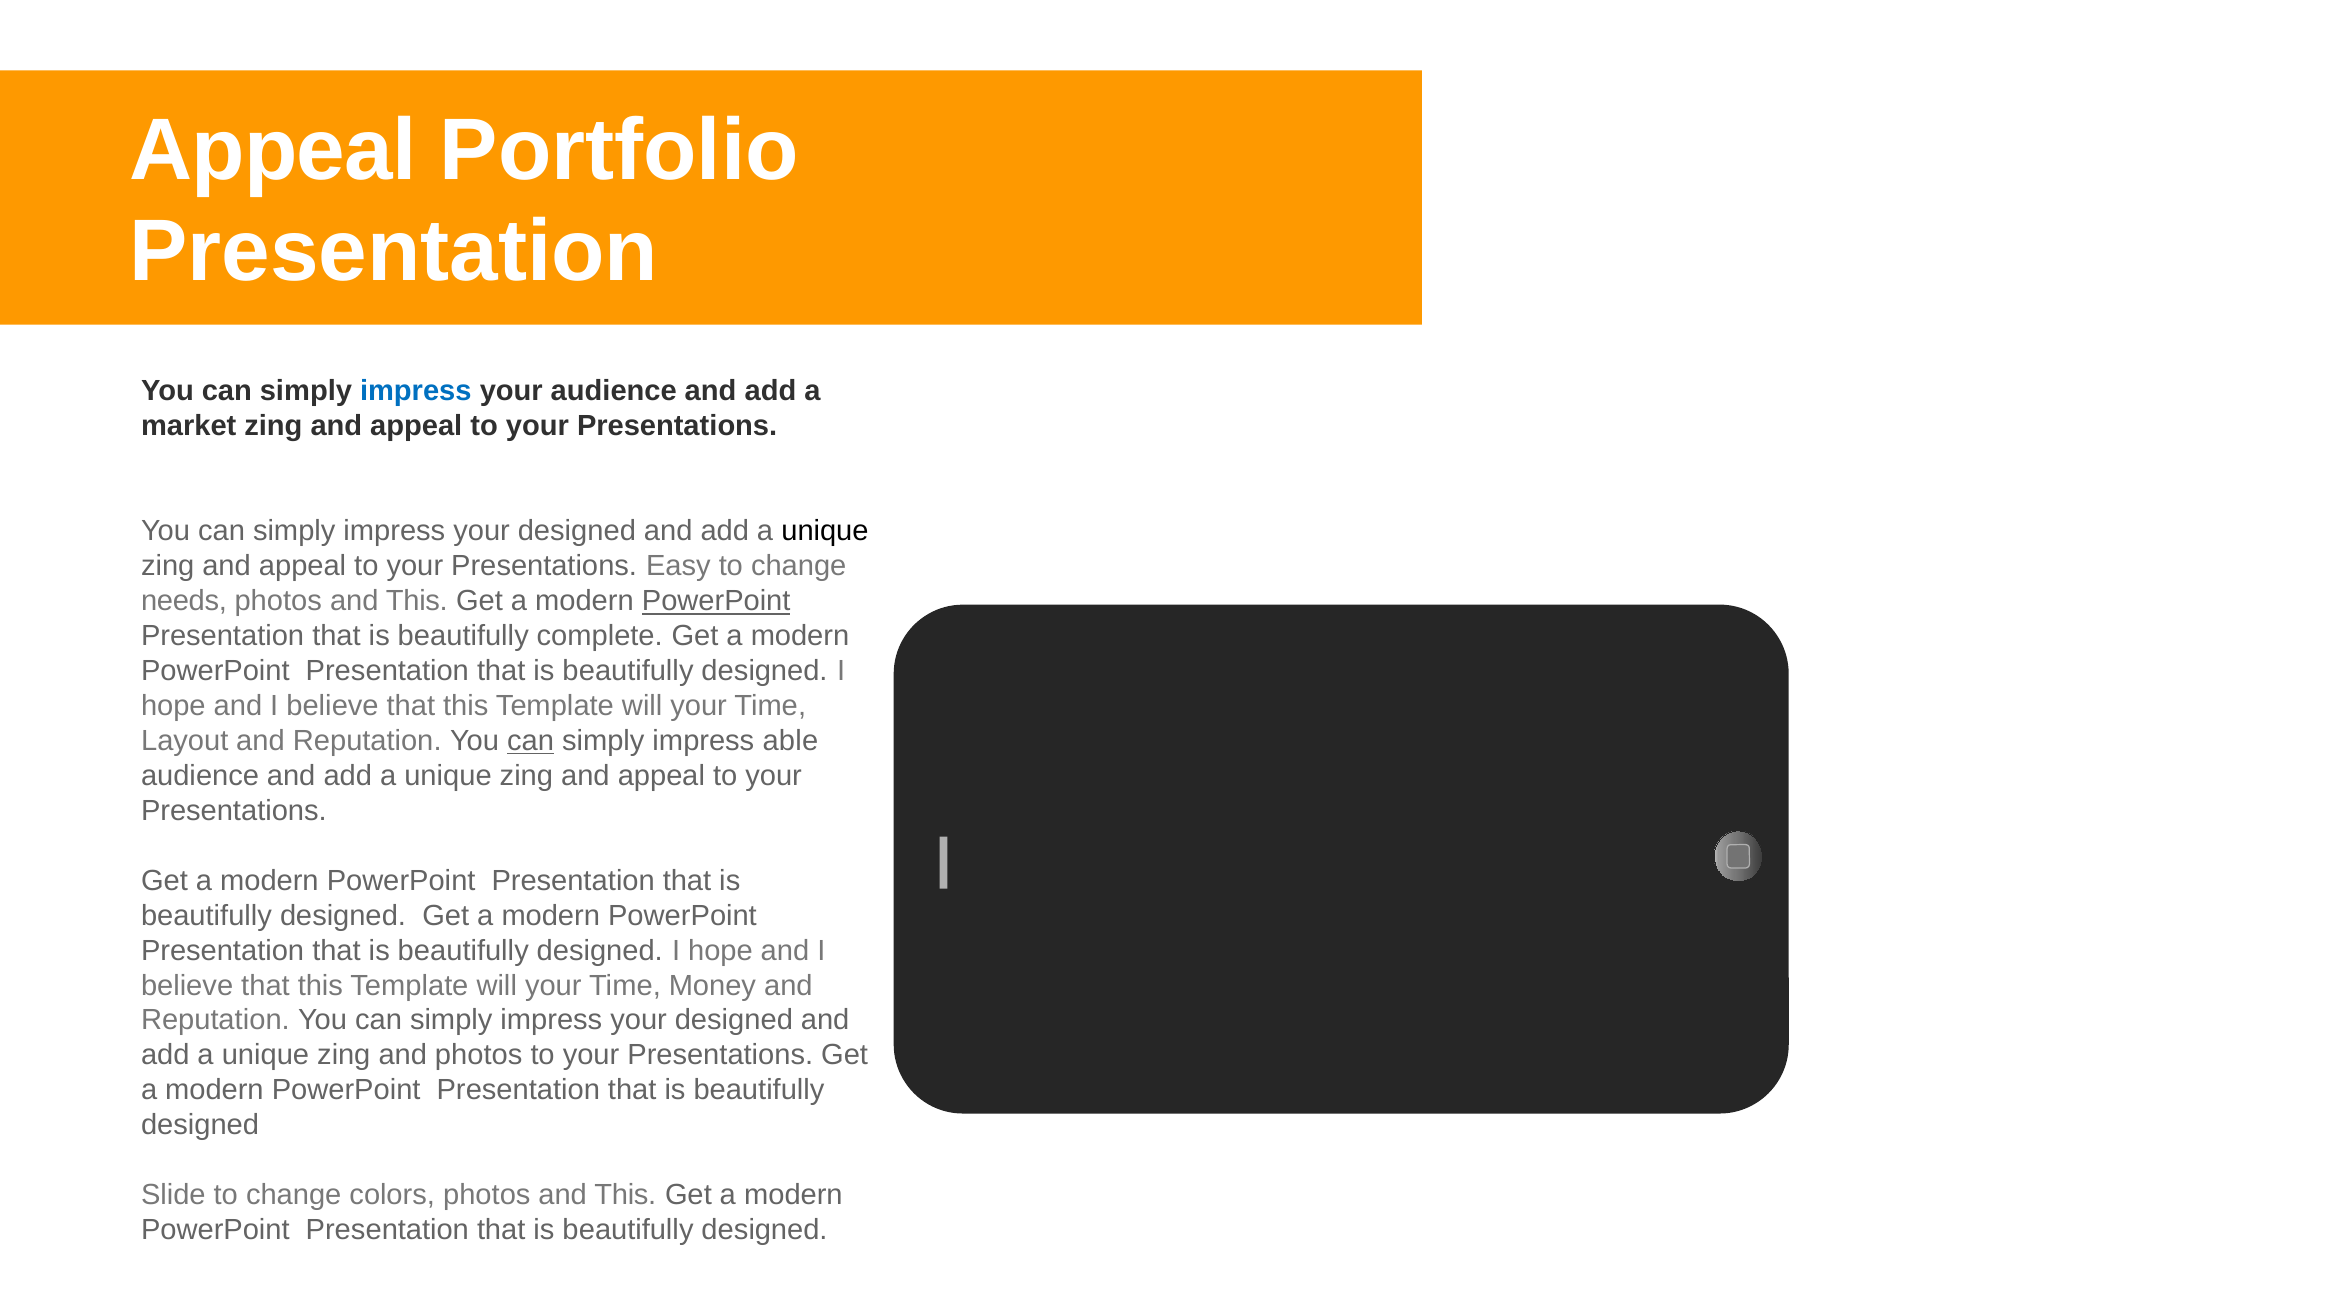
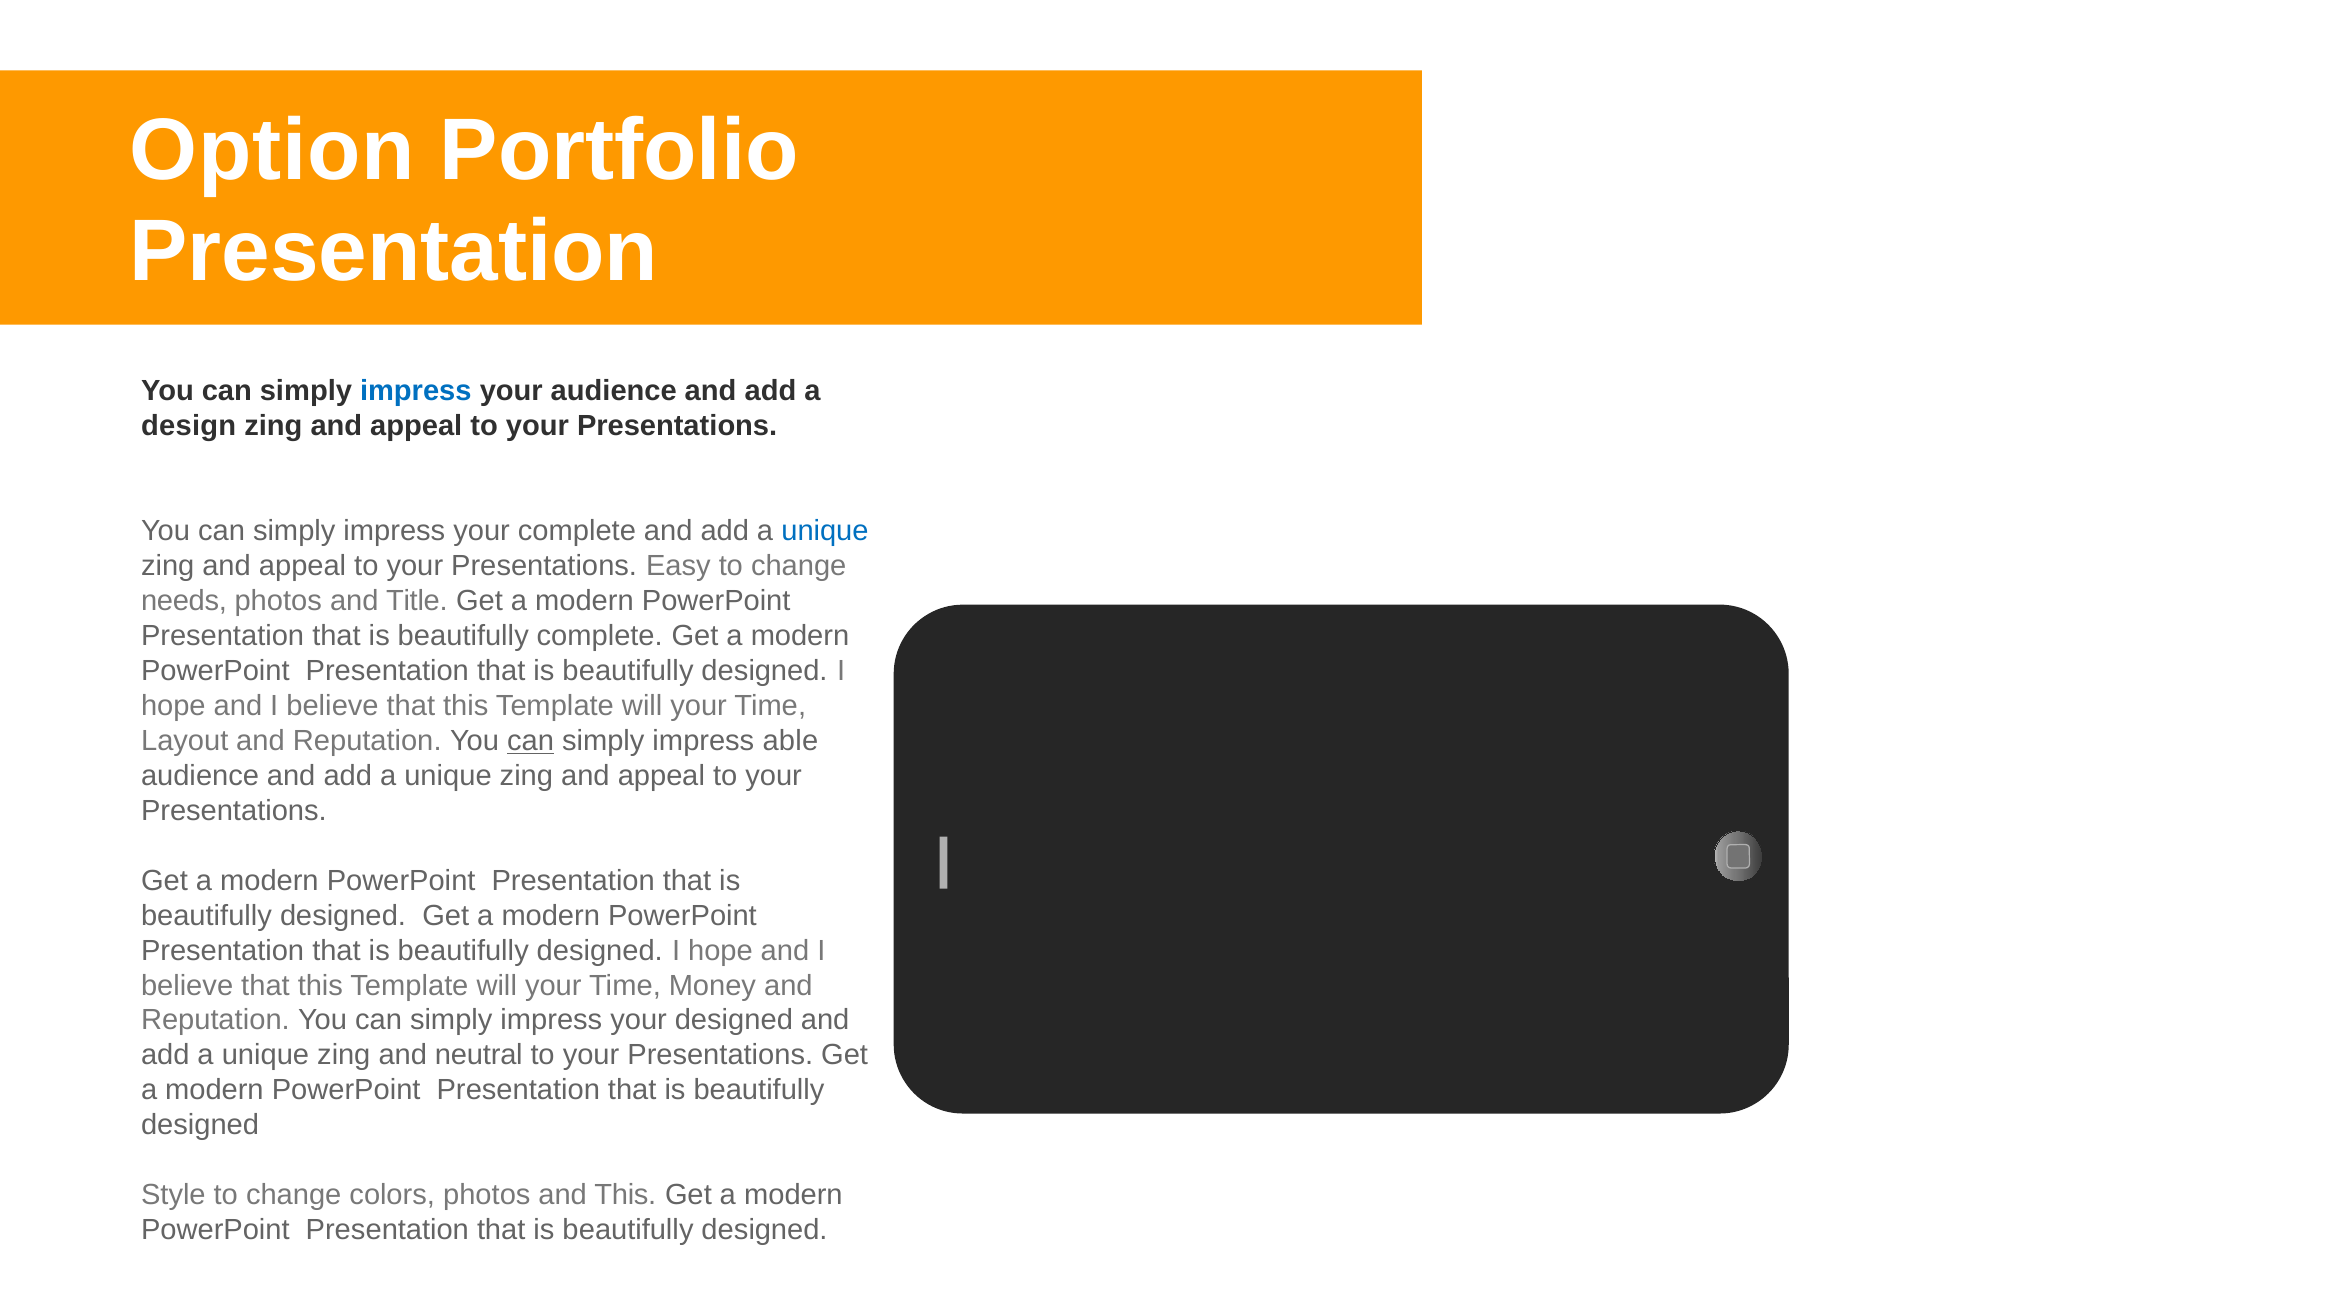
Appeal: Appeal -> Option (272, 151)
market: market -> design (189, 426)
designed: designed -> complete (577, 532)
unique colour: black -> blue (825, 532)
This: This -> Title (417, 601)
PowerPoint underline: present -> none (716, 601)
and photos: photos -> neutral (479, 1056)
Slide: Slide -> Style (173, 1196)
